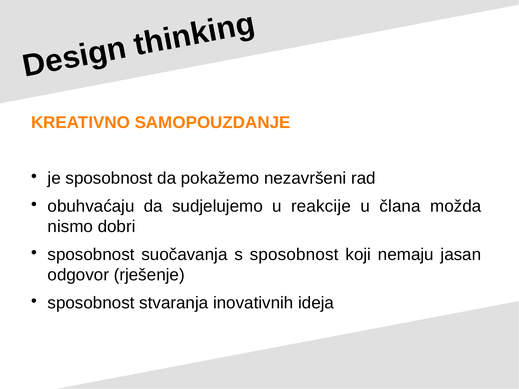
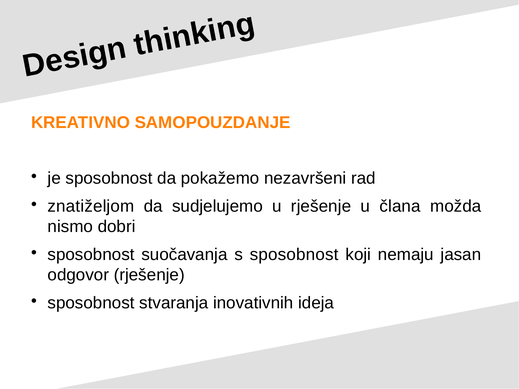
obuhvaćaju: obuhvaćaju -> znatiželjom (91, 206)
u reakcije: reakcije -> rješenje (321, 206)
